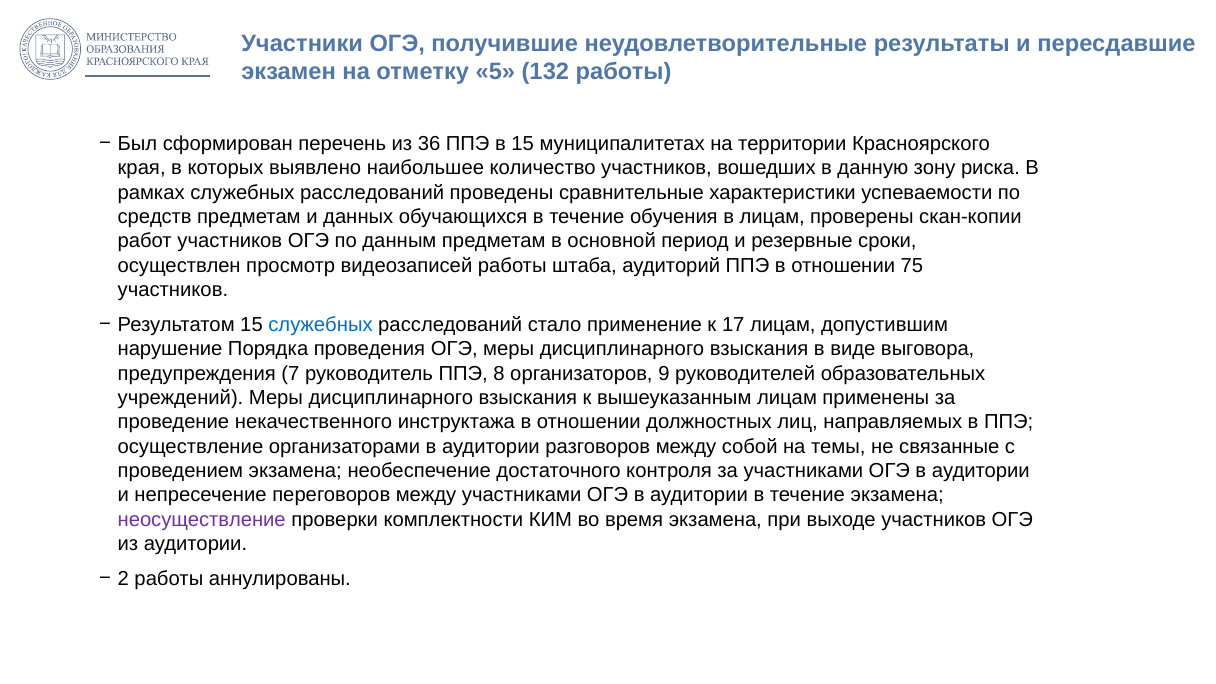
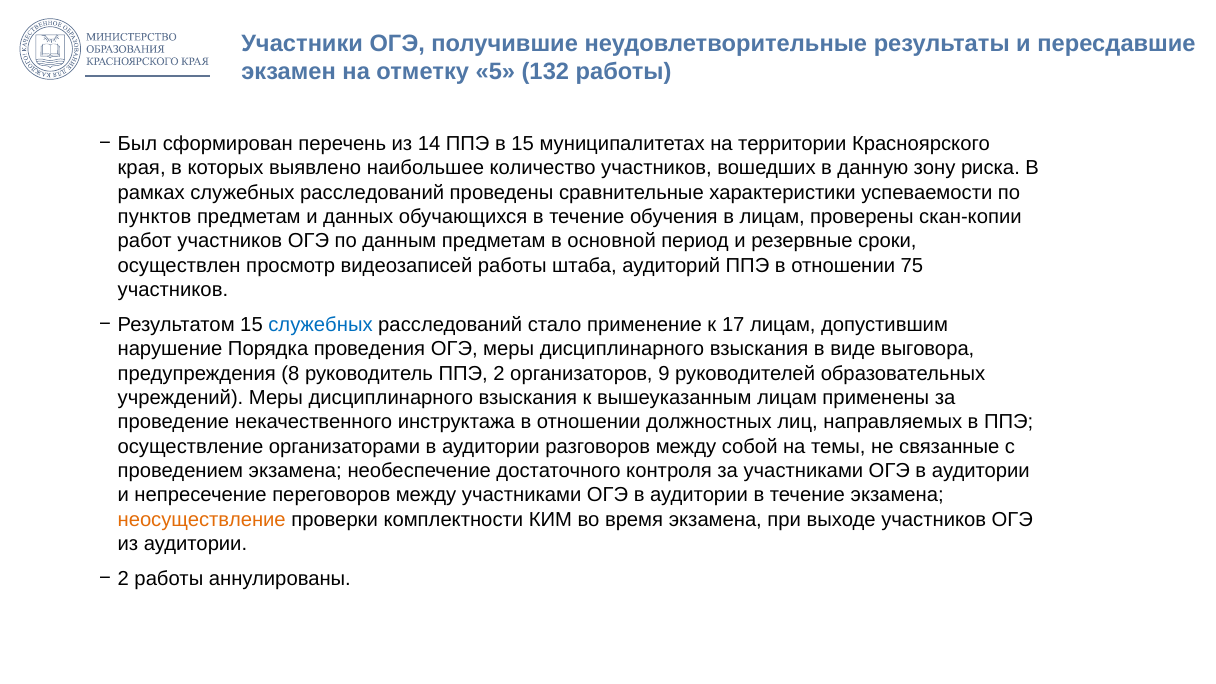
36: 36 -> 14 (429, 144)
средств: средств -> пунктов (155, 217)
7: 7 -> 8 (290, 374)
ППЭ 8: 8 -> 2 (499, 374)
неосуществление colour: purple -> orange (202, 520)
